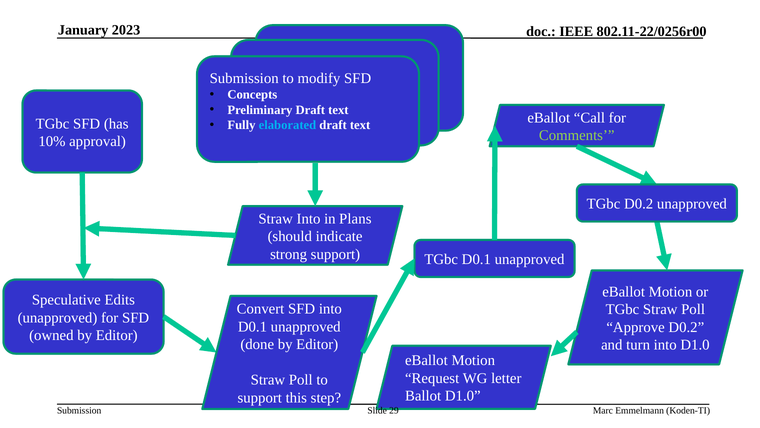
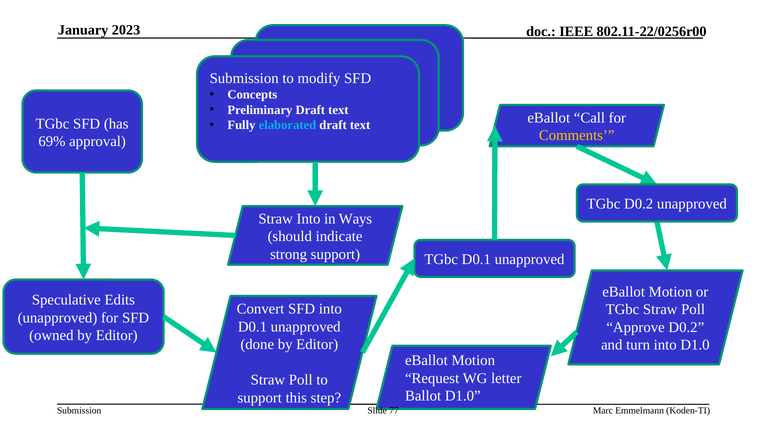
Comments colour: light green -> yellow (577, 135)
10%: 10% -> 69% (52, 141)
Plans: Plans -> Ways (355, 218)
29: 29 -> 77 (394, 410)
